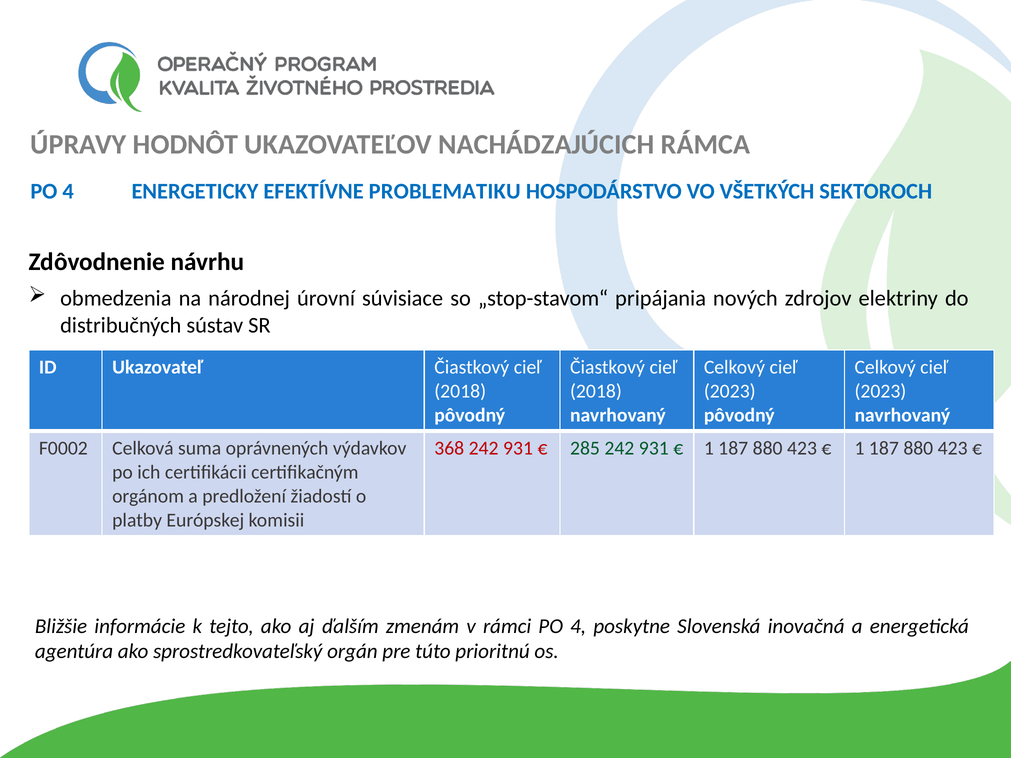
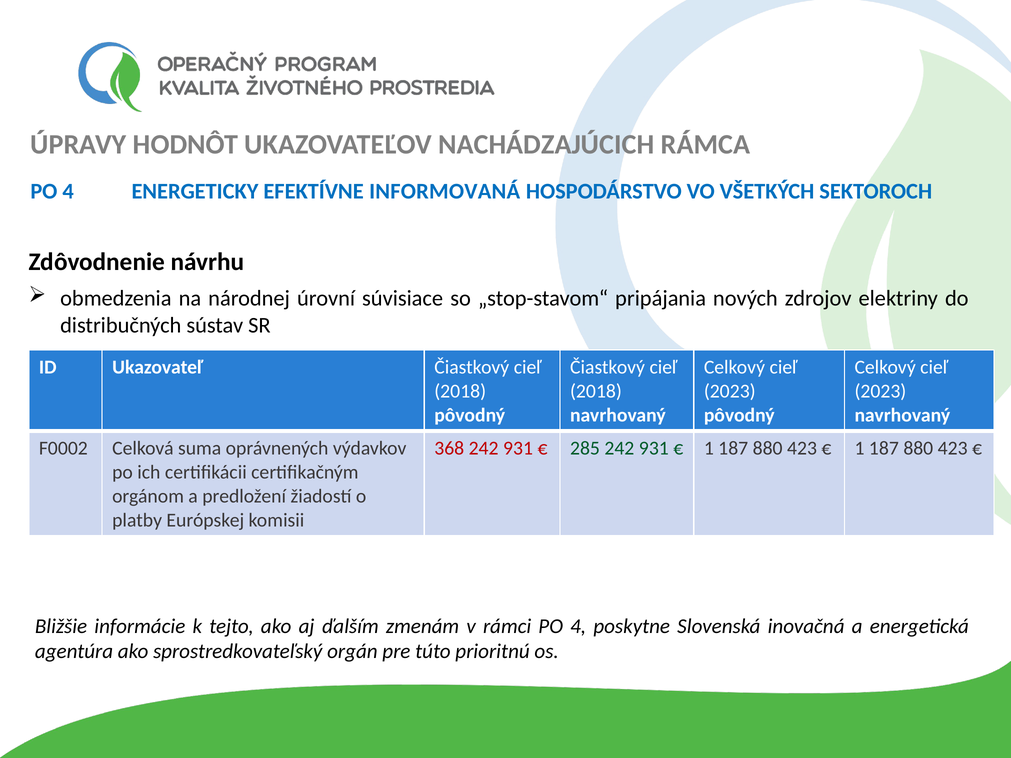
PROBLEMATIKU: PROBLEMATIKU -> INFORMOVANÁ (445, 191)
